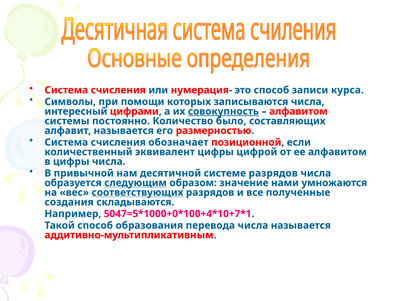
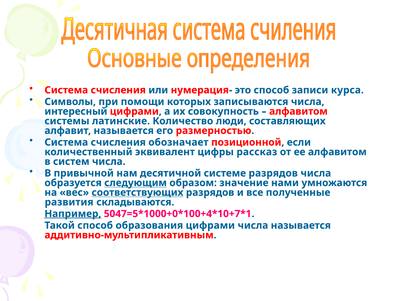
совокупность underline: present -> none (223, 111)
постоянно: постоянно -> латинские (121, 121)
было: было -> люди (231, 121)
цифрой: цифрой -> рассказ (257, 152)
в цифры: цифры -> систем (71, 161)
создания: создания -> развития (69, 202)
Например underline: none -> present (73, 214)
образования перевода: перевода -> цифрами (210, 225)
